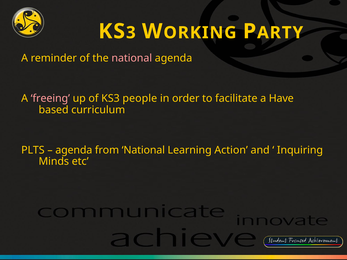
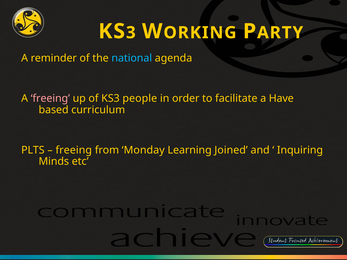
national colour: pink -> light blue (132, 58)
agenda: agenda -> freeing (74, 150)
from National: National -> Monday (143, 150)
Action: Action -> Joined (231, 150)
